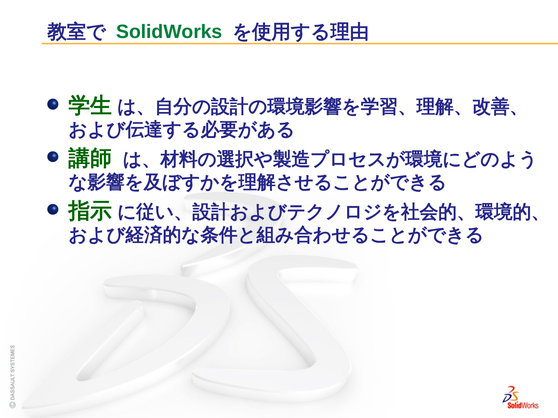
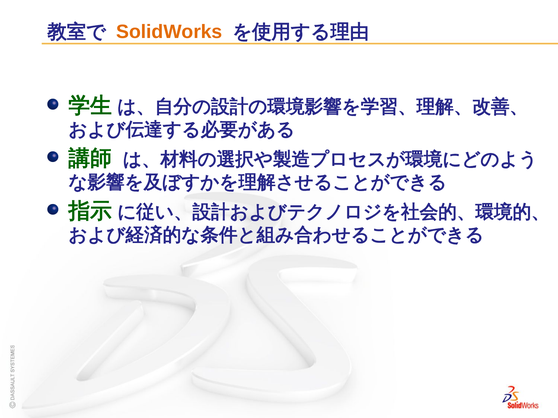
SolidWorks colour: green -> orange (169, 32)
